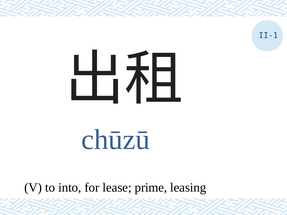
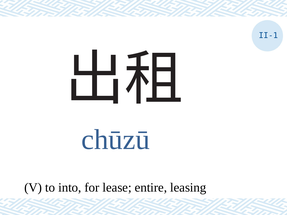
prime: prime -> entire (151, 188)
